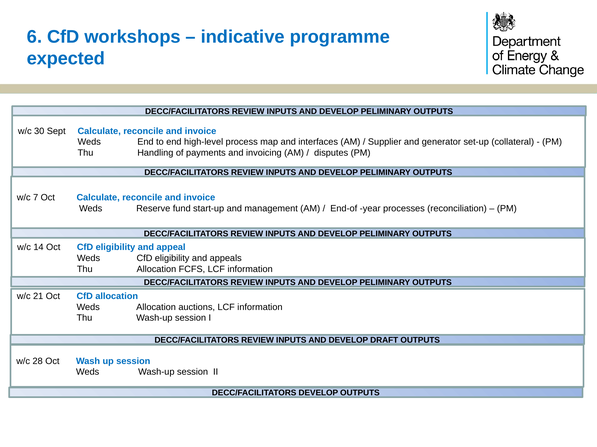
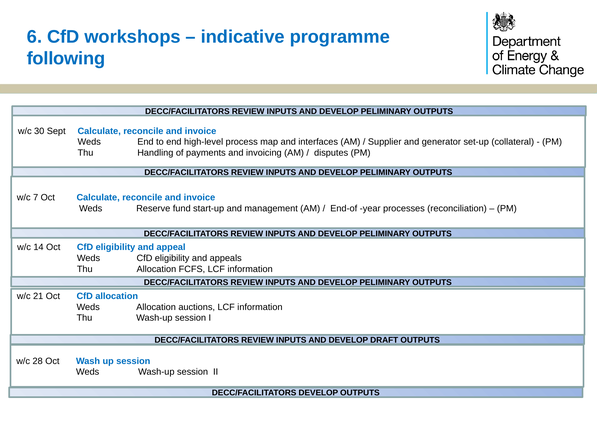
expected: expected -> following (66, 59)
